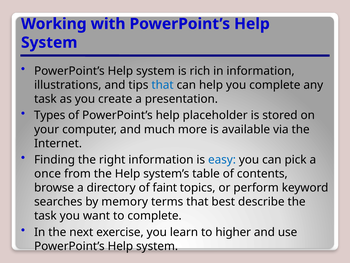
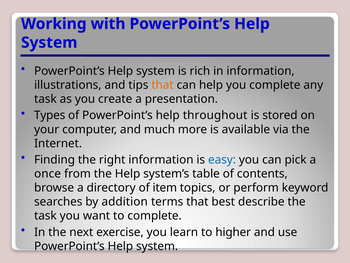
that colour: blue -> orange (163, 85)
placeholder: placeholder -> throughout (215, 115)
faint: faint -> item (165, 187)
memory: memory -> addition (125, 201)
